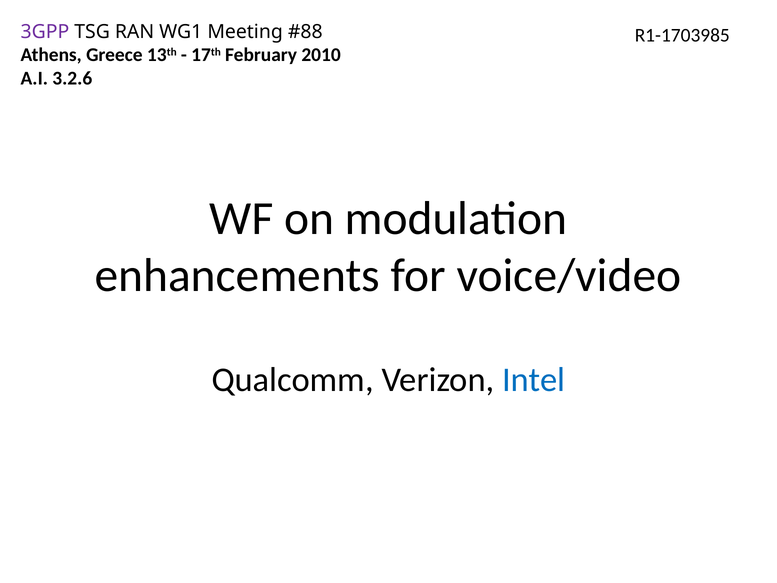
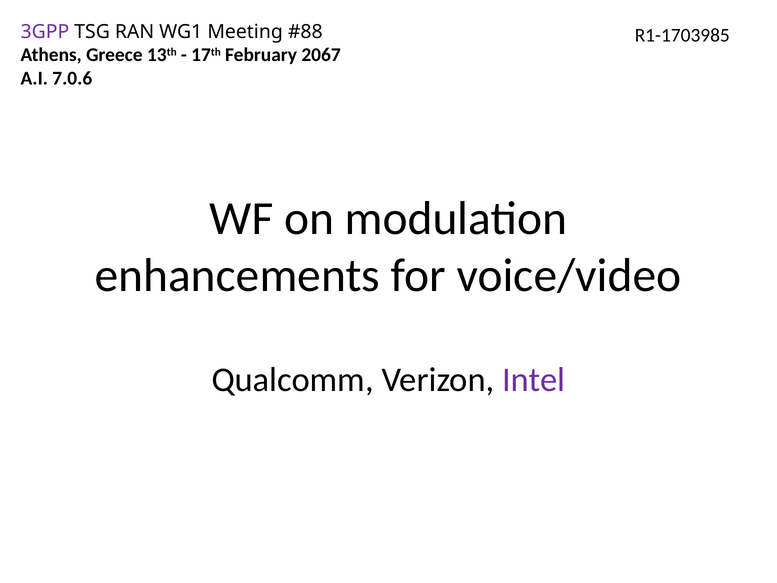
2010: 2010 -> 2067 (321, 55)
3.2.6: 3.2.6 -> 7.0.6 (72, 78)
Intel colour: blue -> purple (534, 380)
